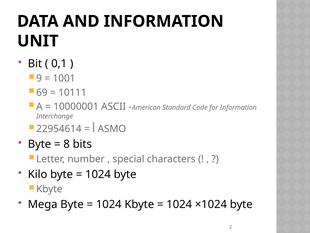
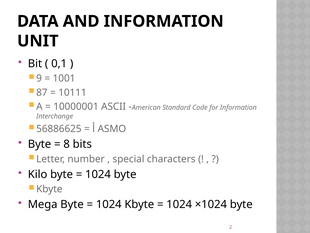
69: 69 -> 87 (42, 92)
22954614: 22954614 -> 56886625 (59, 129)
